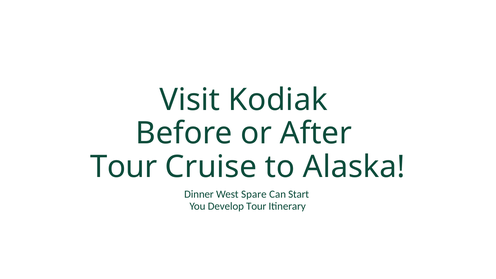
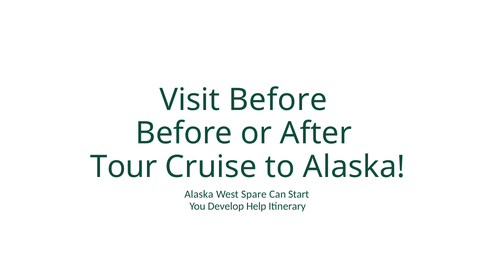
Visit Kodiak: Kodiak -> Before (278, 100)
Dinner: Dinner -> Alaska (199, 194)
Develop Tour: Tour -> Help (256, 206)
